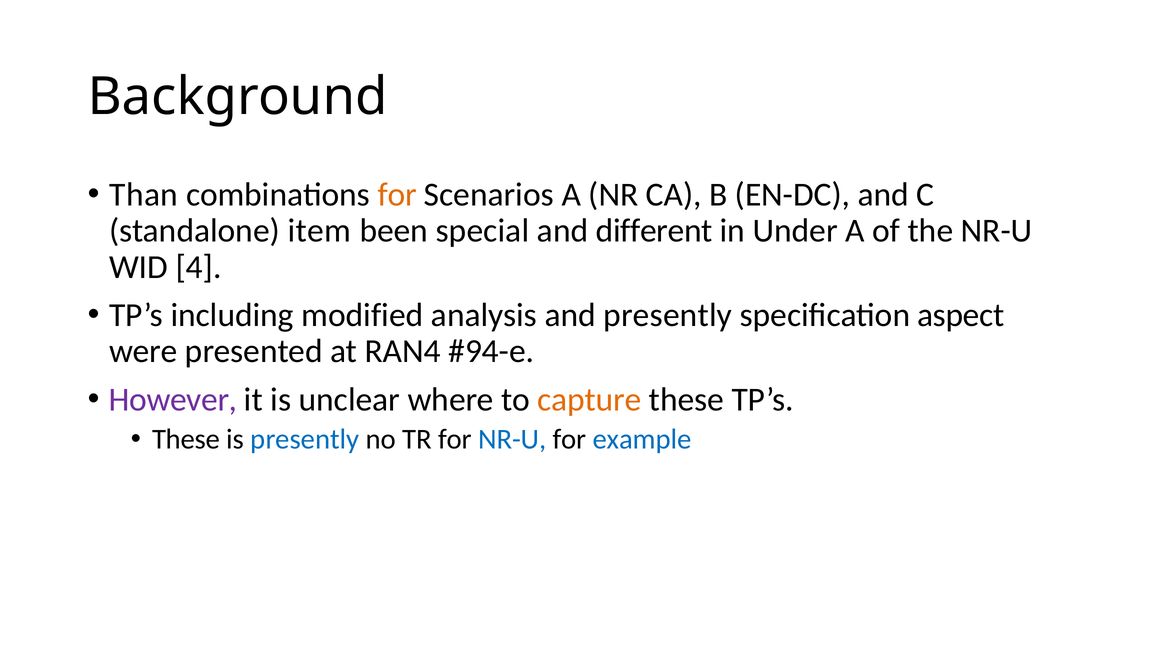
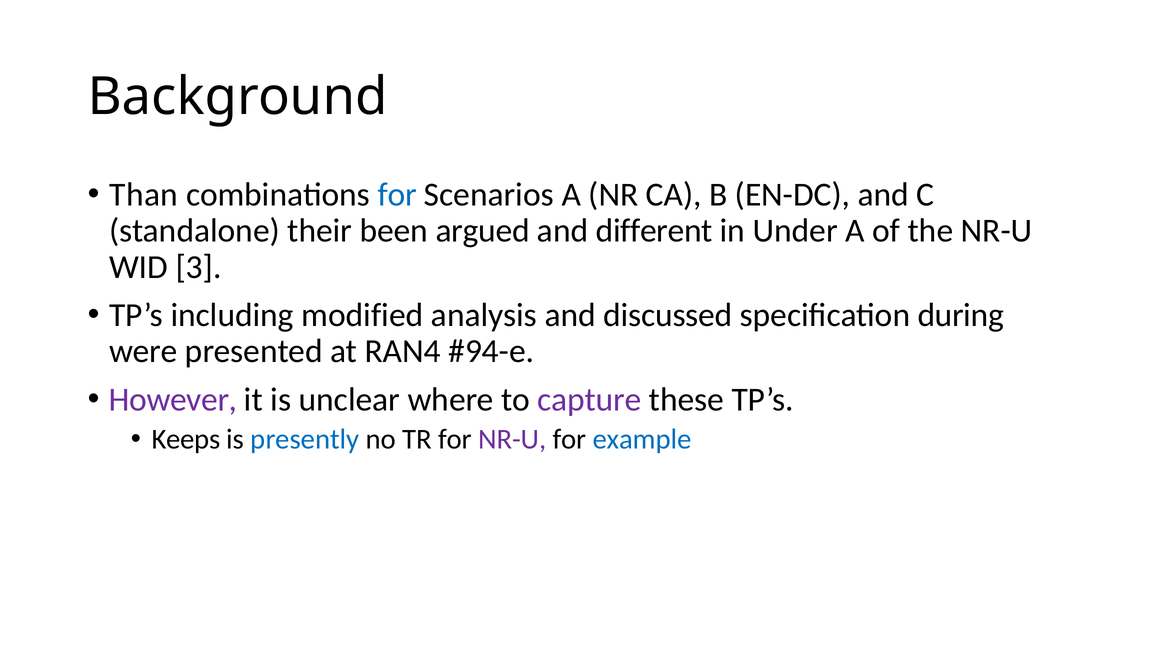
for colour: orange -> blue (397, 194)
item: item -> their (320, 231)
special: special -> argued (483, 231)
4: 4 -> 3 (199, 267)
and presently: presently -> discussed (668, 315)
aspect: aspect -> during (961, 315)
capture colour: orange -> purple (589, 400)
These: These -> Keeps (186, 439)
NR-U colour: blue -> purple (512, 439)
